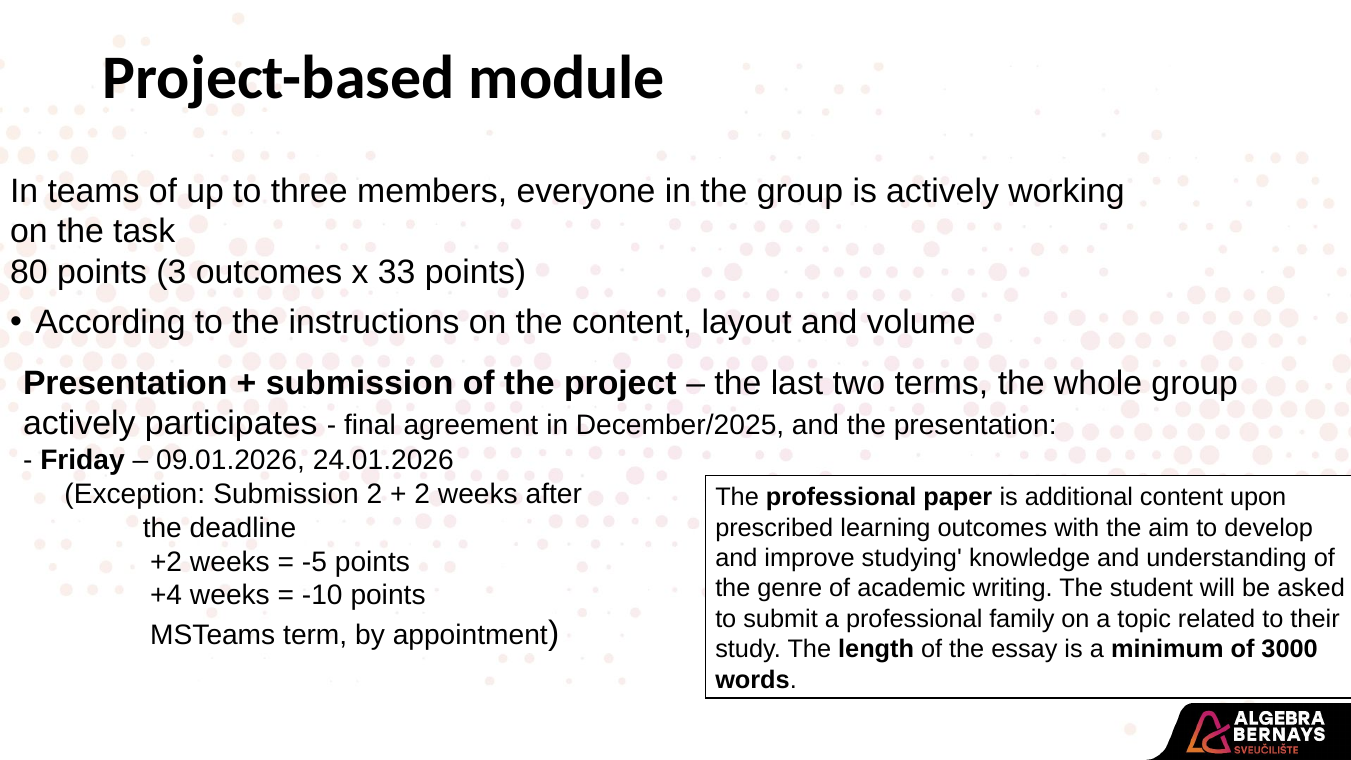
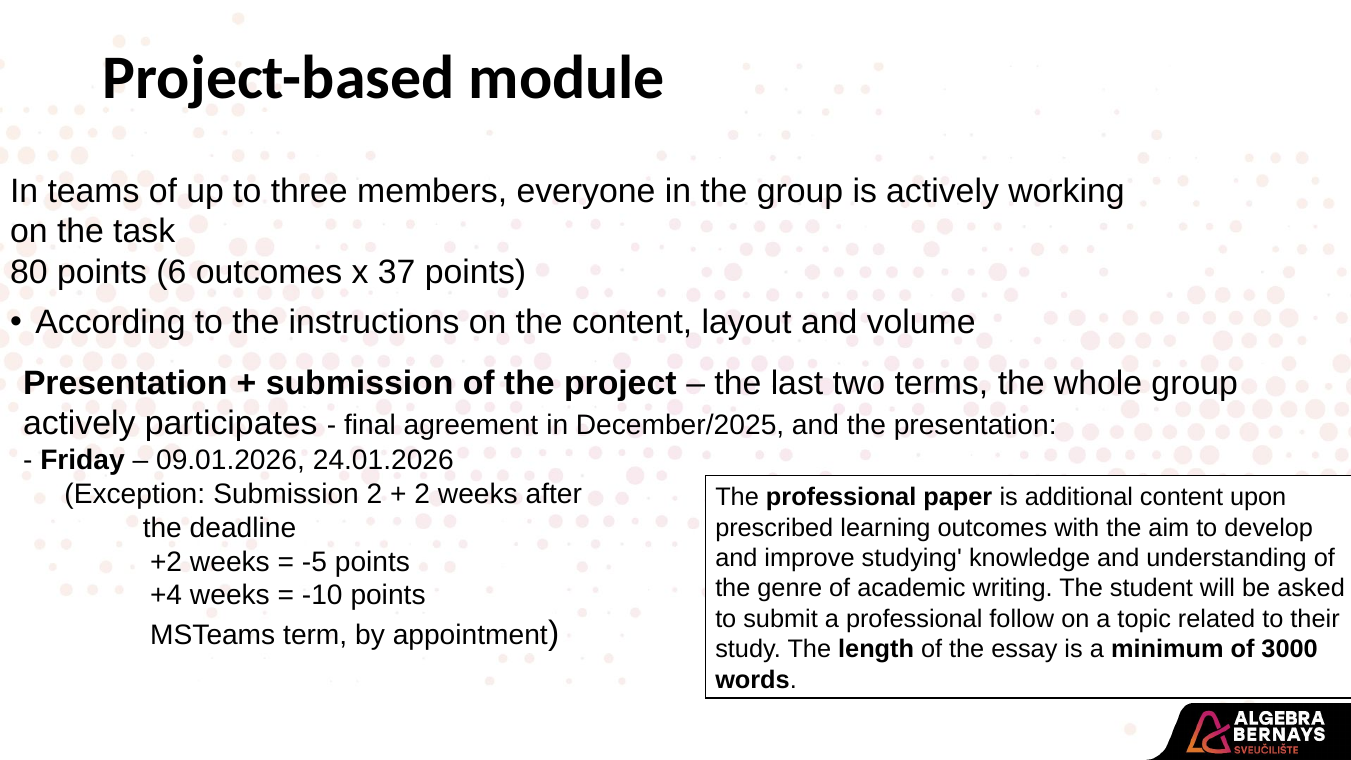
3: 3 -> 6 (171, 272)
33: 33 -> 37 (397, 272)
family: family -> follow (1022, 619)
